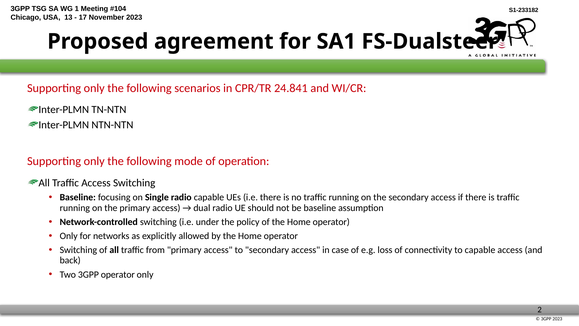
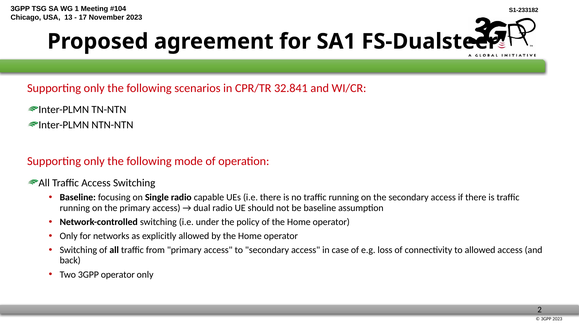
24.841: 24.841 -> 32.841 (291, 88)
to capable: capable -> allowed (480, 250)
